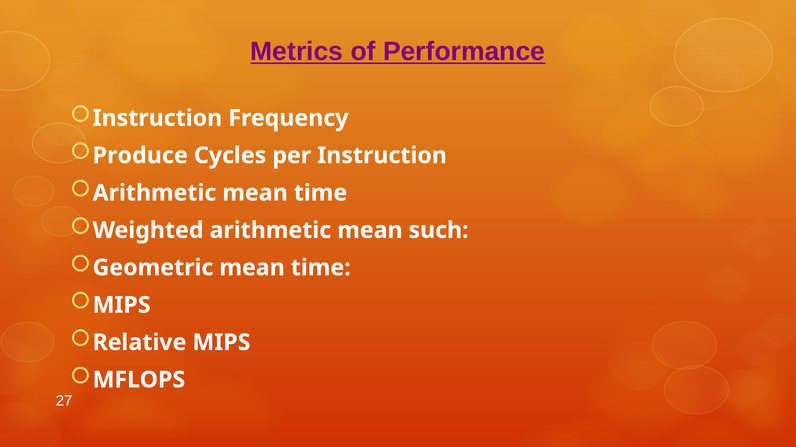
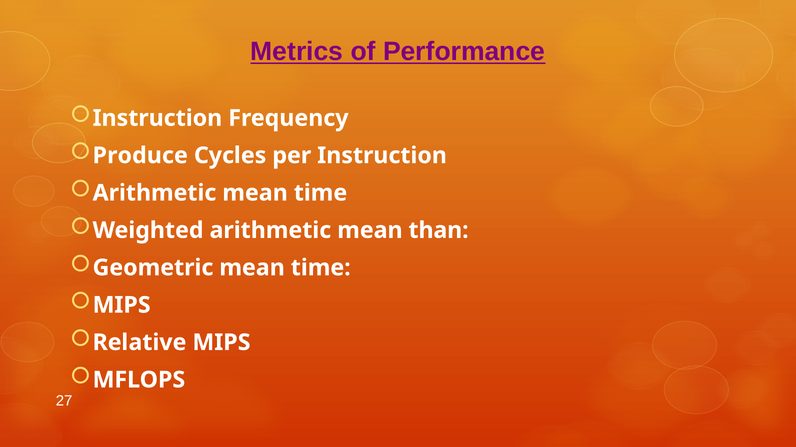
such: such -> than (439, 231)
